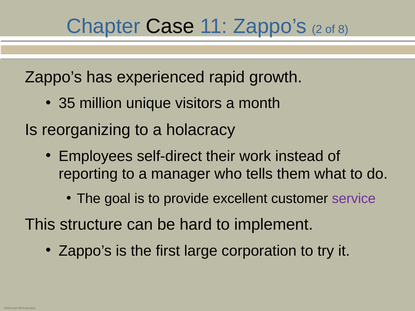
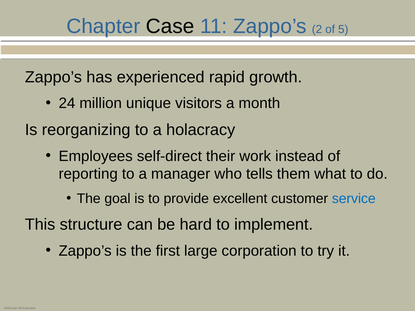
8: 8 -> 5 (343, 29)
35: 35 -> 24 (67, 103)
service colour: purple -> blue (354, 199)
